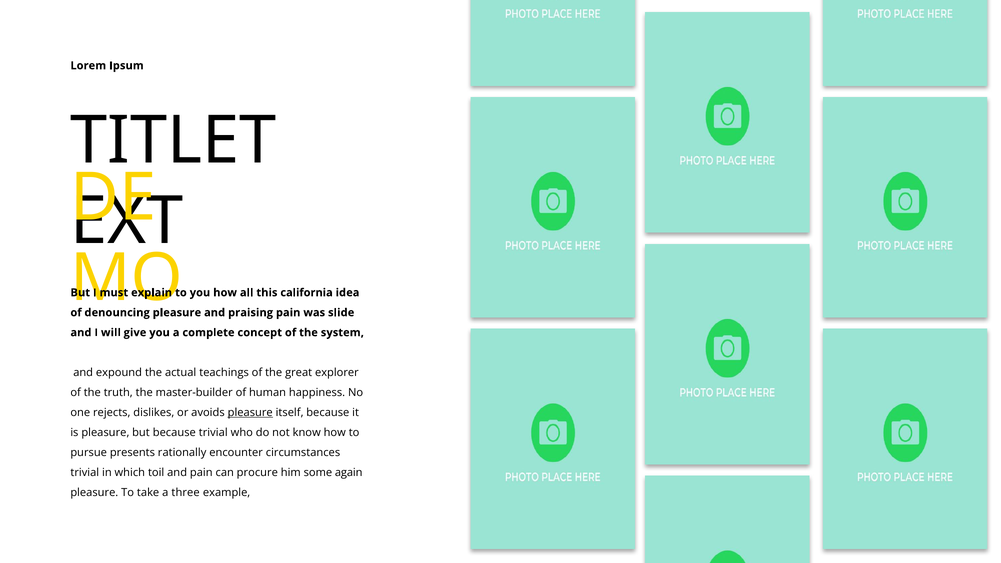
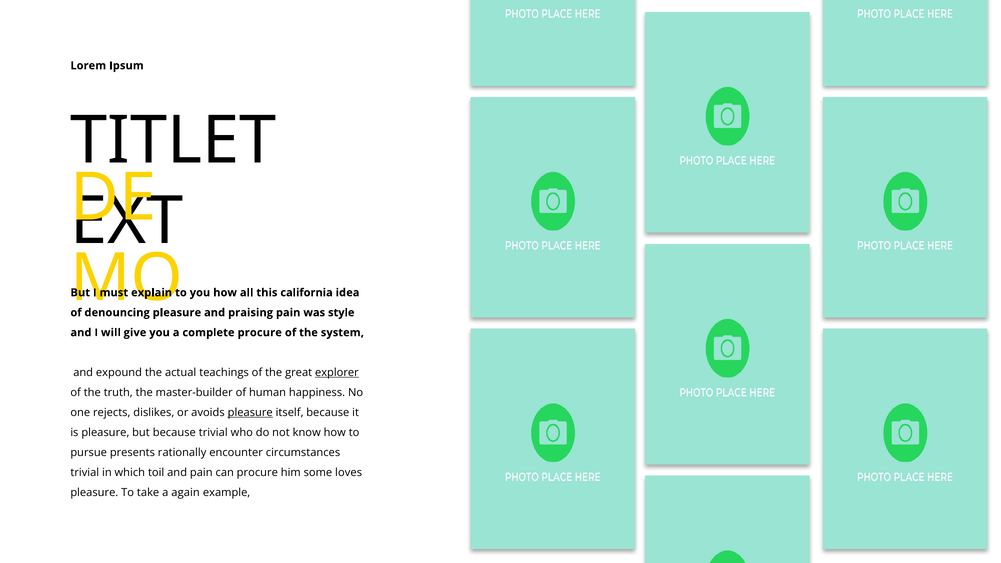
slide: slide -> style (341, 313)
complete concept: concept -> procure (260, 333)
explorer underline: none -> present (337, 373)
again: again -> loves (349, 472)
three: three -> again (186, 492)
